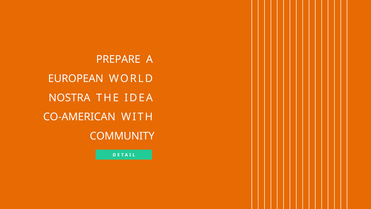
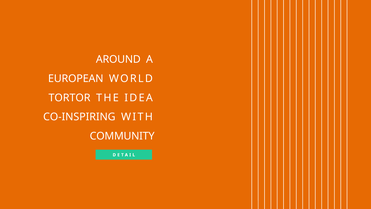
PREPARE: PREPARE -> AROUND (118, 59)
NOSTRA: NOSTRA -> TORTOR (69, 98)
CO-AMERICAN: CO-AMERICAN -> CO-INSPIRING (79, 117)
